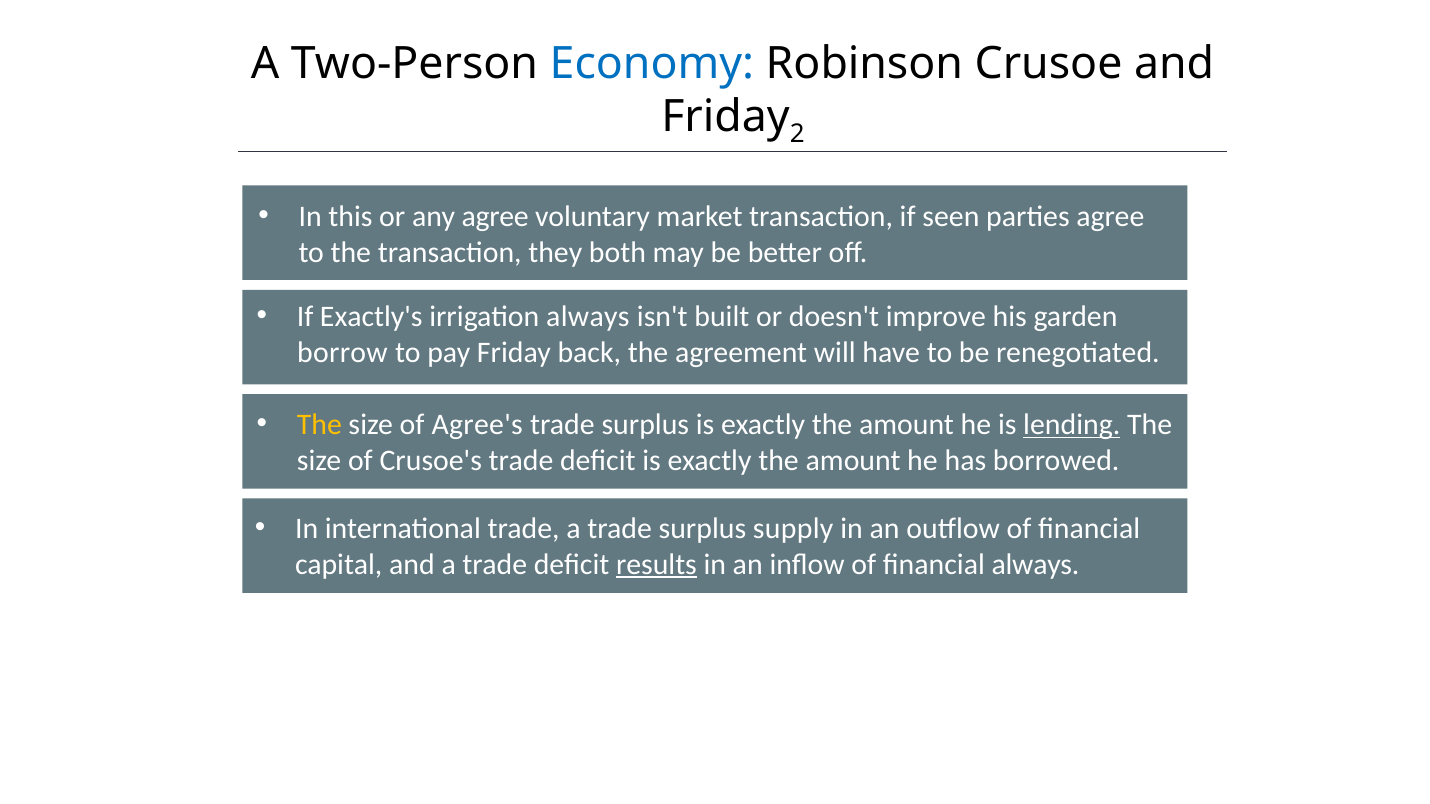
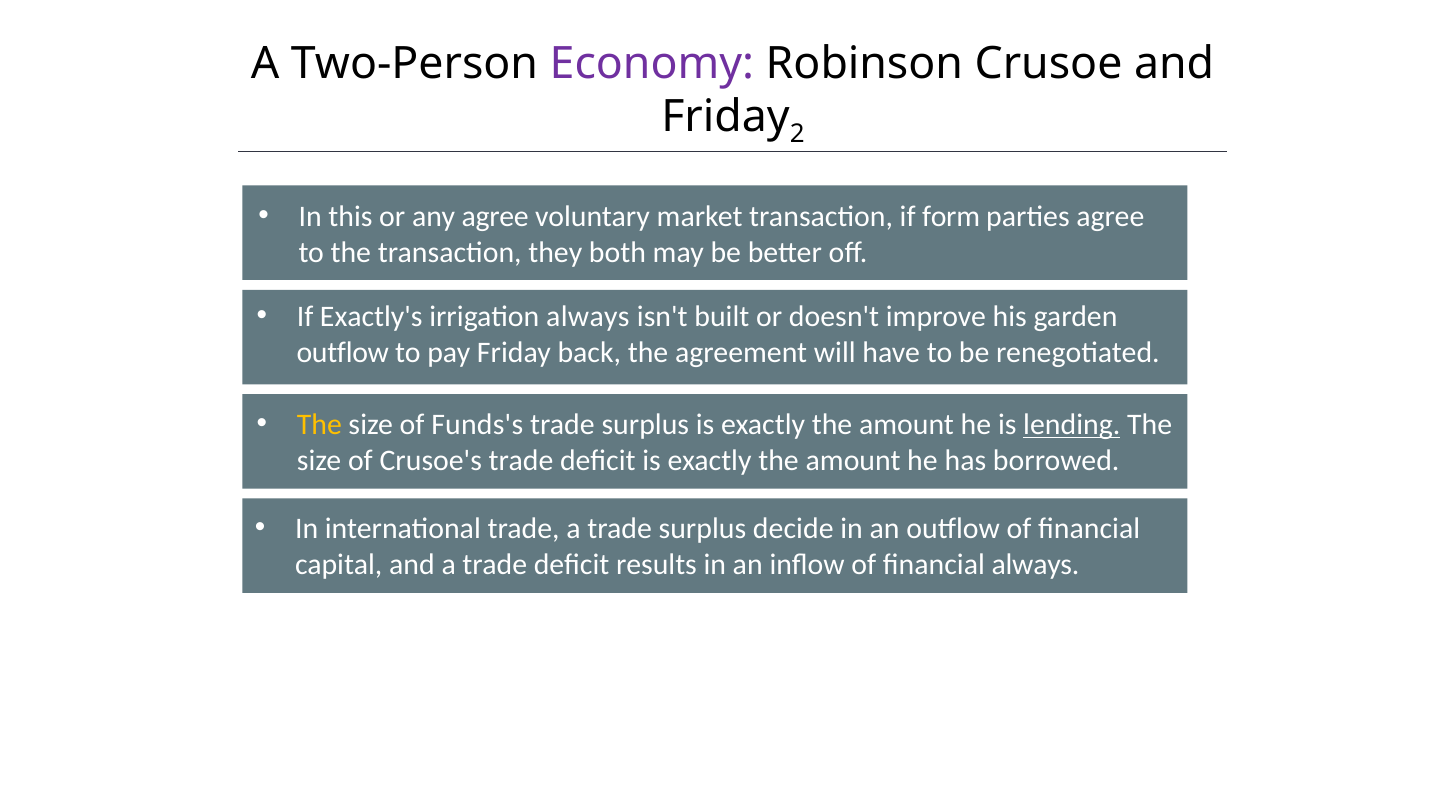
Economy colour: blue -> purple (652, 63)
seen: seen -> form (951, 217)
borrow: borrow -> outflow (343, 352)
Agree's: Agree's -> Funds's (477, 425)
supply: supply -> decide (793, 529)
results underline: present -> none (656, 565)
